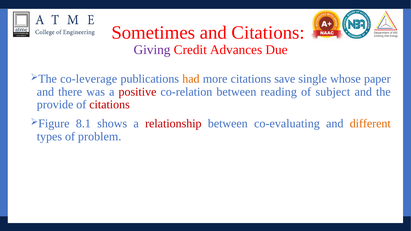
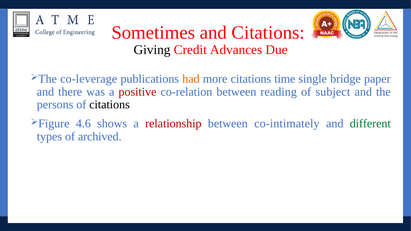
Giving colour: purple -> black (152, 50)
save: save -> time (285, 79)
whose: whose -> bridge (345, 79)
provide: provide -> persons (55, 105)
citations colour: red -> black (110, 105)
8.1: 8.1 -> 4.6 (83, 124)
co-evaluating: co-evaluating -> co-intimately (287, 124)
different colour: orange -> green (370, 124)
problem: problem -> archived (100, 137)
